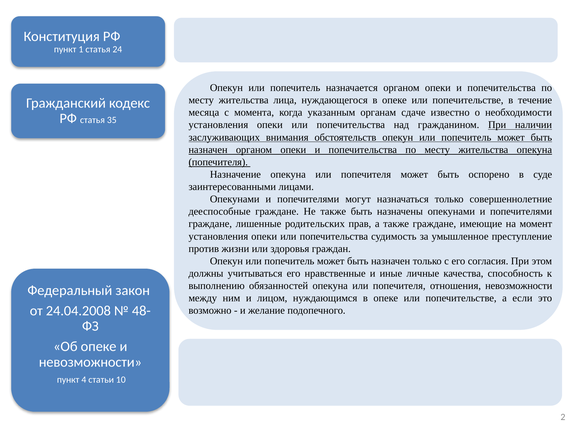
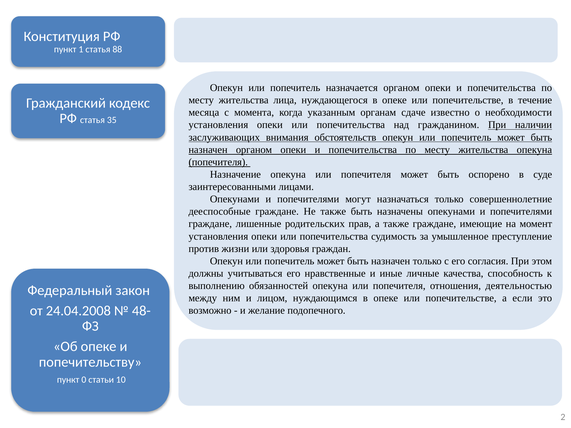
24: 24 -> 88 (117, 49)
отношения невозможности: невозможности -> деятельностью (519, 286)
невозможности: невозможности -> попечительству (90, 362)
4: 4 -> 0 (84, 380)
